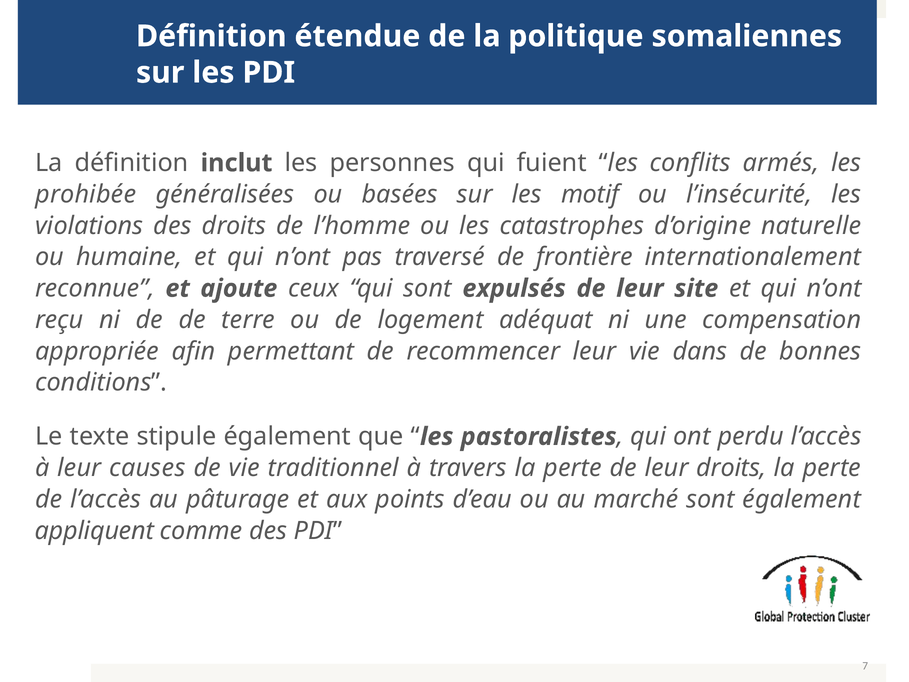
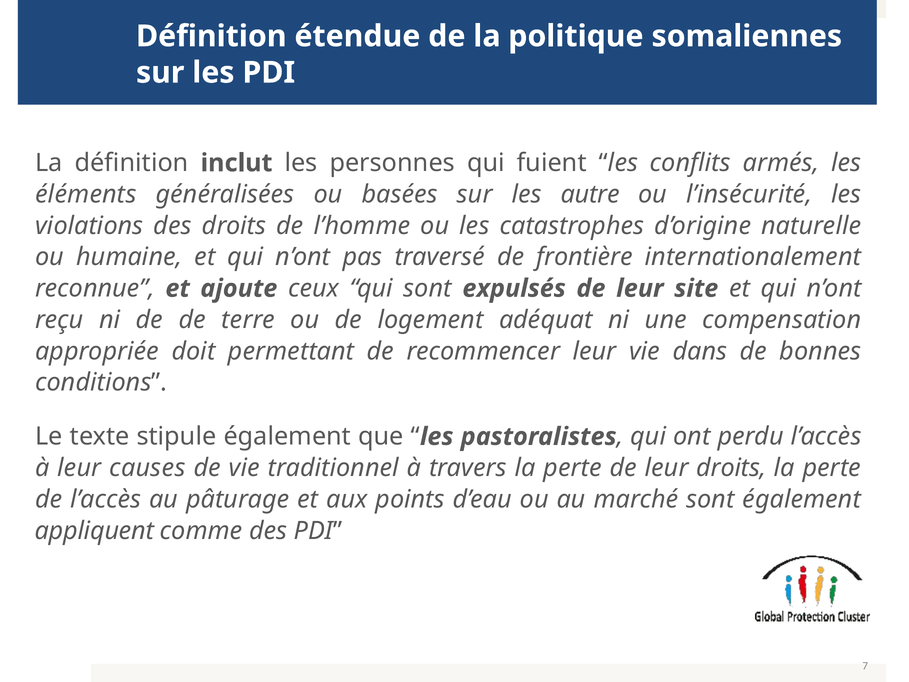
prohibée: prohibée -> éléments (86, 194)
motif: motif -> autre (590, 194)
afin: afin -> doit (193, 351)
